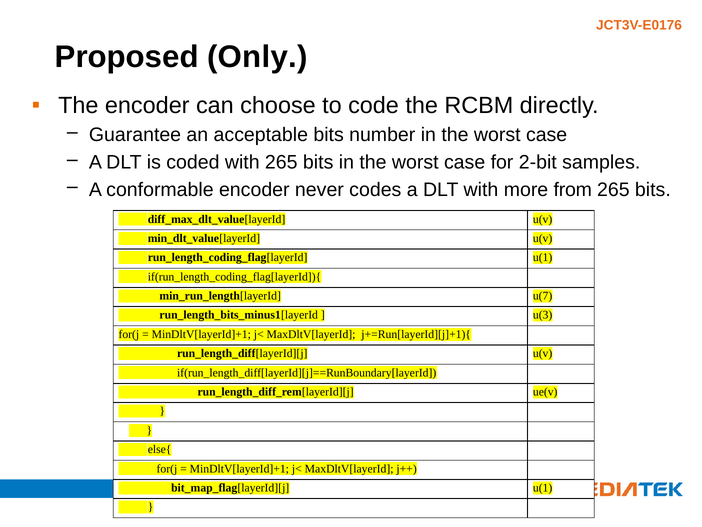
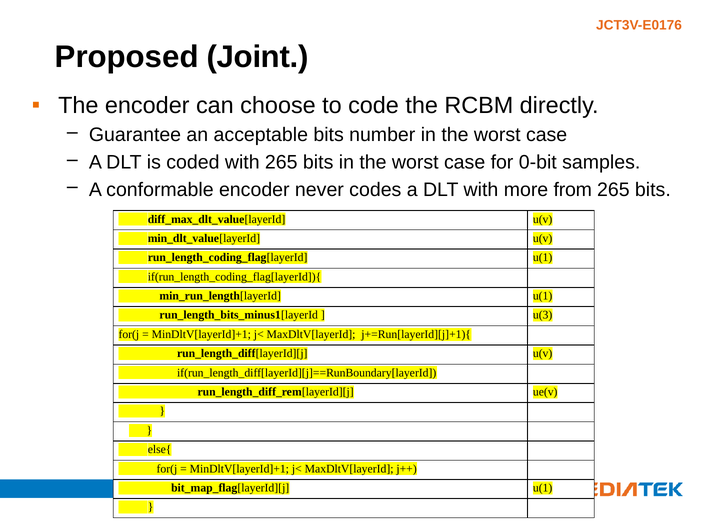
Only: Only -> Joint (258, 57)
2-bit: 2-bit -> 0-bit (538, 162)
u(7: u(7 -> u(1 (543, 296)
